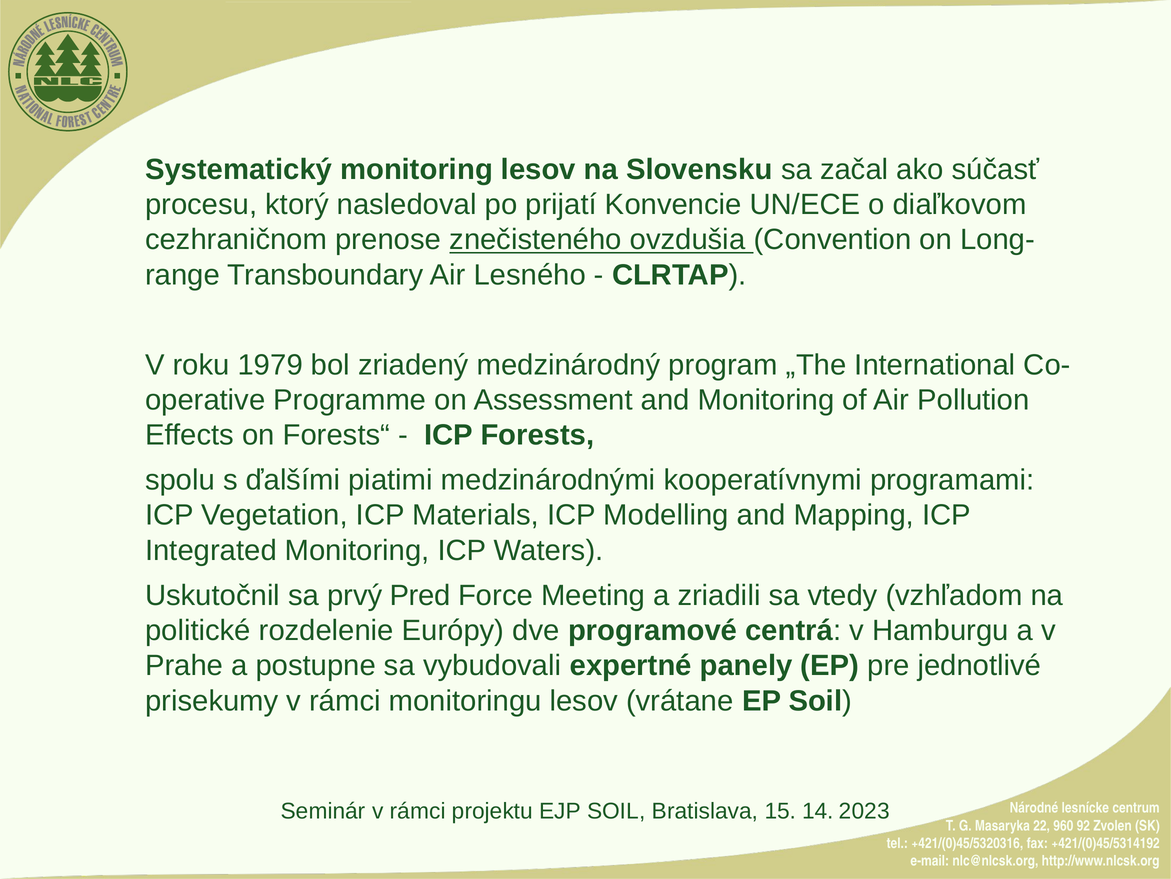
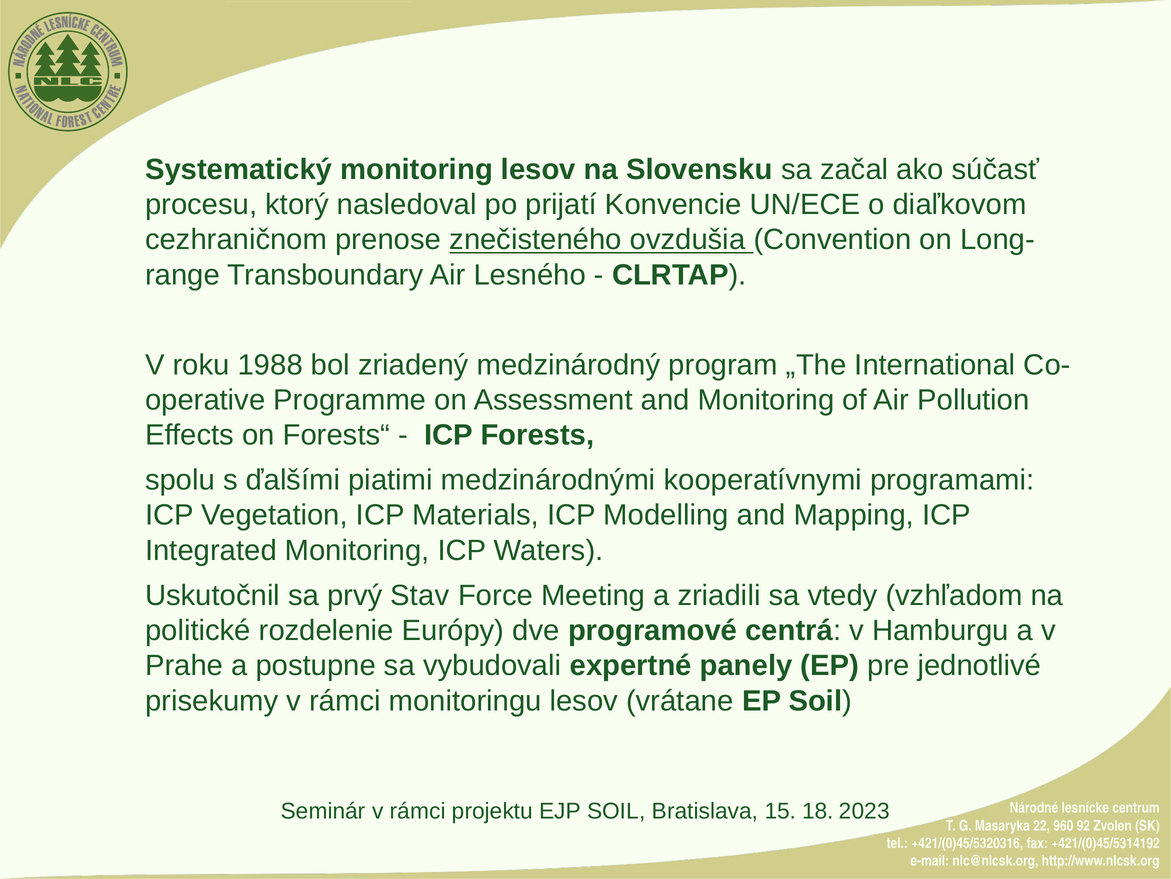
1979: 1979 -> 1988 (270, 365)
Pred: Pred -> Stav (420, 595)
14: 14 -> 18 (818, 811)
